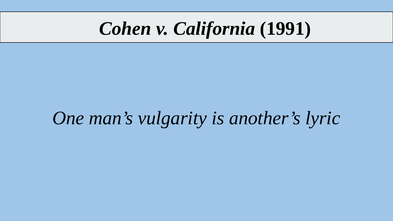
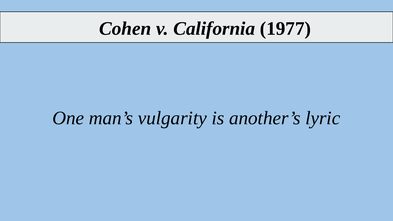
1991: 1991 -> 1977 (285, 29)
